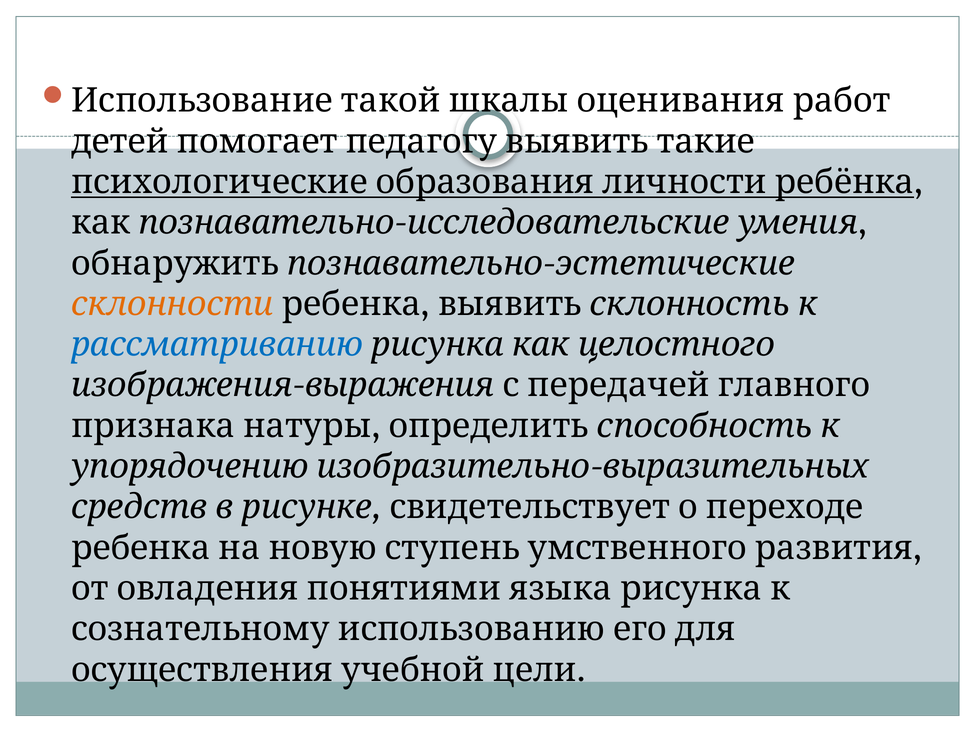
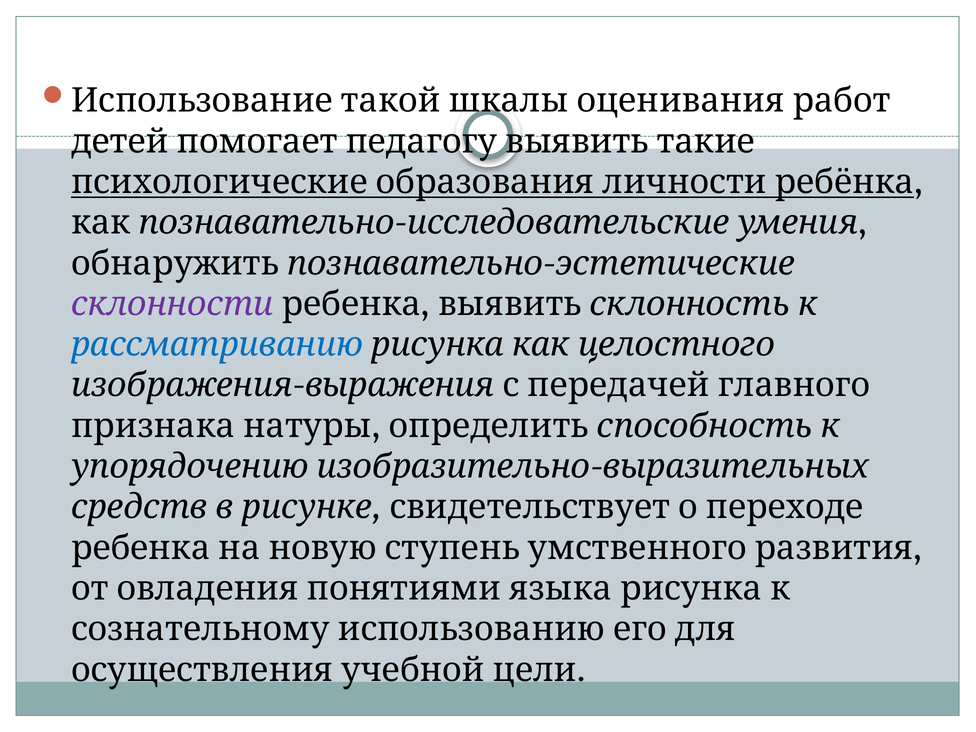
склонности colour: orange -> purple (172, 304)
